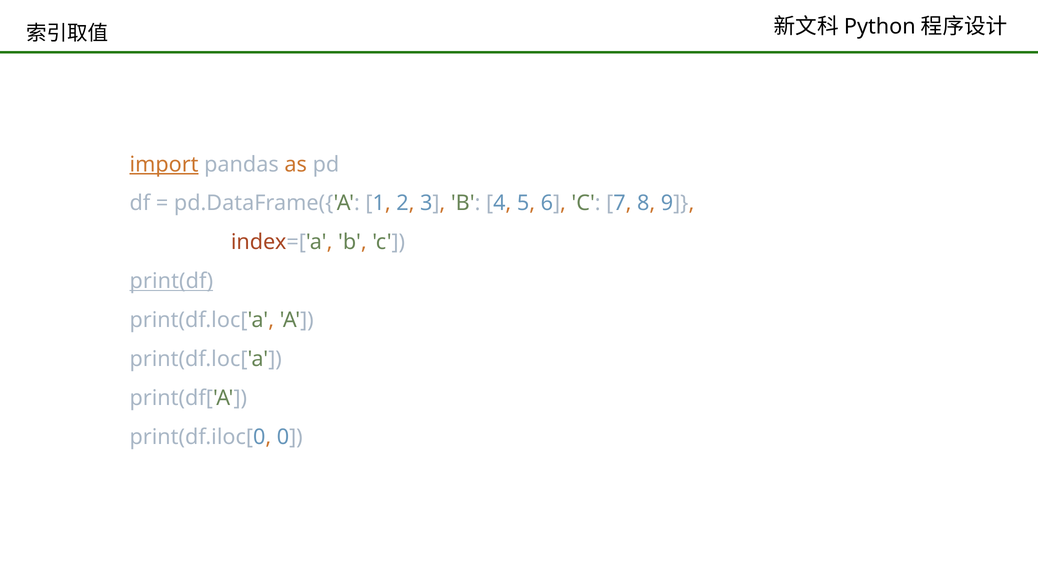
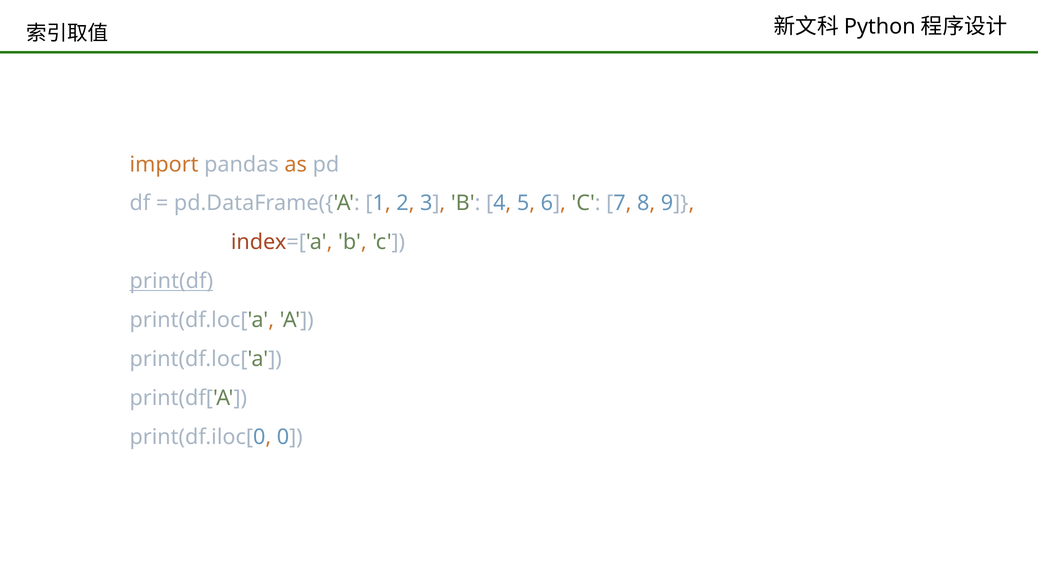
import underline: present -> none (164, 164)
